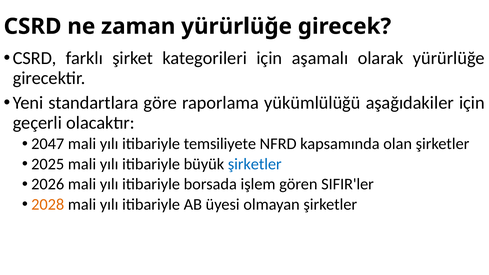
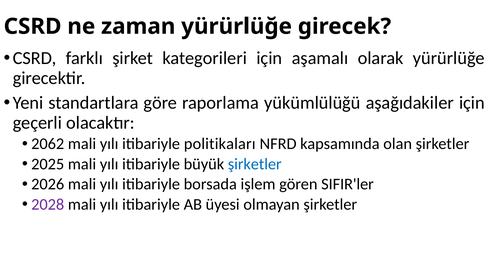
2047: 2047 -> 2062 (48, 144)
temsiliyete: temsiliyete -> politikaları (220, 144)
2028 colour: orange -> purple (48, 204)
